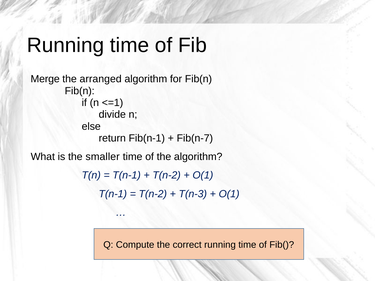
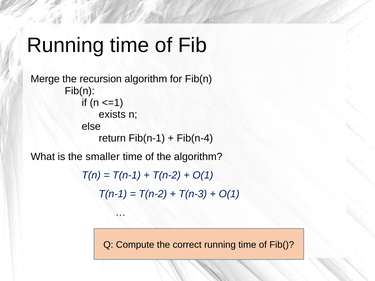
arranged: arranged -> recursion (101, 79)
divide: divide -> exists (112, 115)
Fib(n-7: Fib(n-7 -> Fib(n-4 (195, 138)
